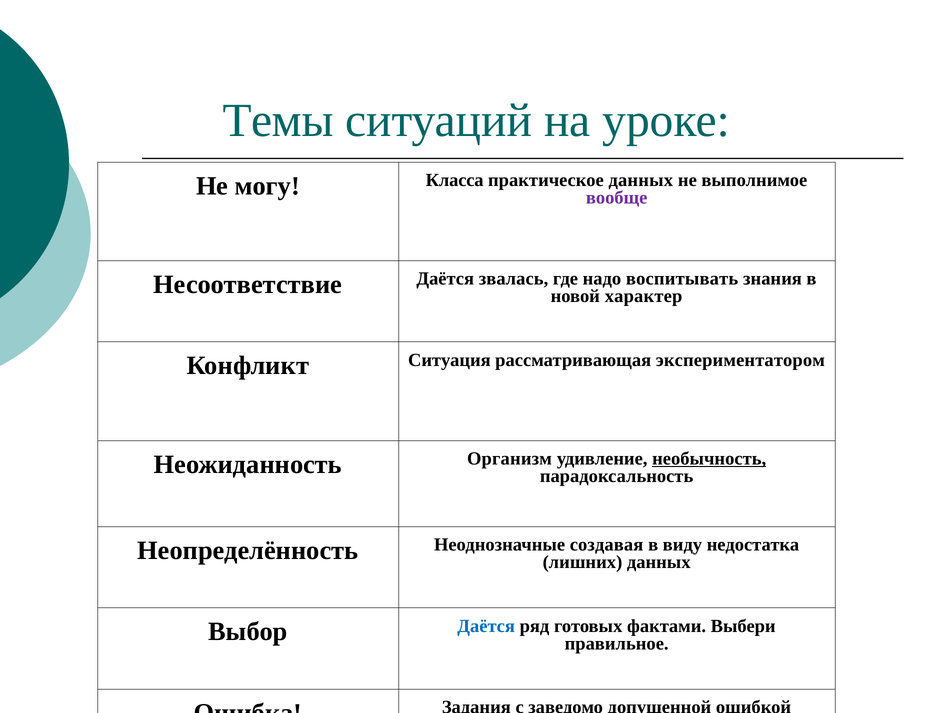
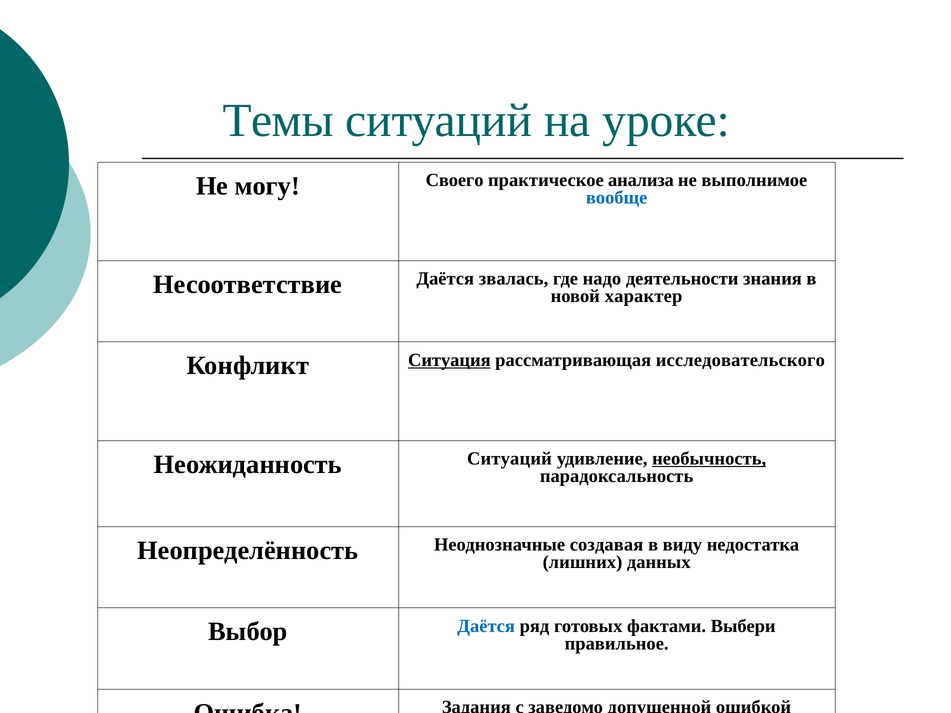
Класса: Класса -> Своего (455, 180)
практическое данных: данных -> анализа (641, 180)
вообще colour: purple -> blue (617, 198)
воспитывать: воспитывать -> деятельности (682, 279)
Ситуация underline: none -> present (449, 360)
экспериментатором: экспериментатором -> исследовательского (740, 360)
Неожиданность Организм: Организм -> Ситуаций (509, 459)
